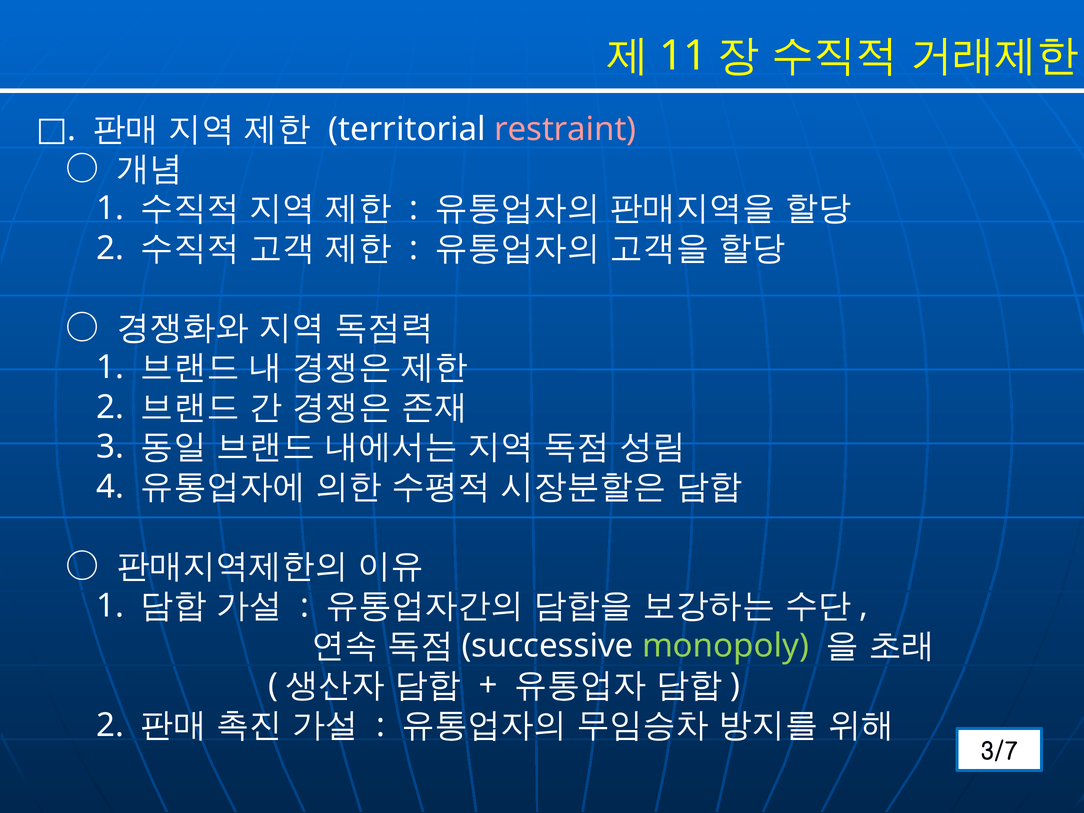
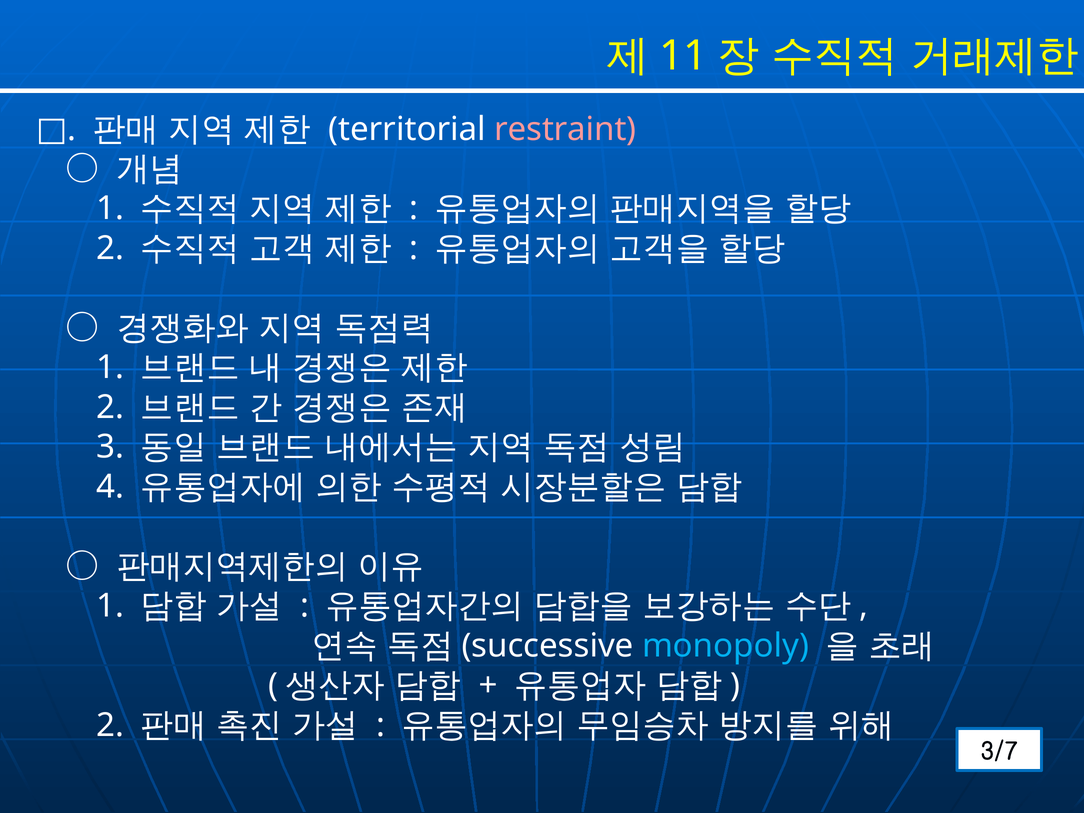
monopoly colour: light green -> light blue (726, 646)
